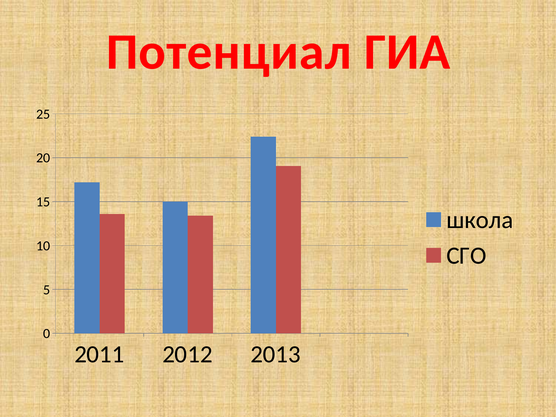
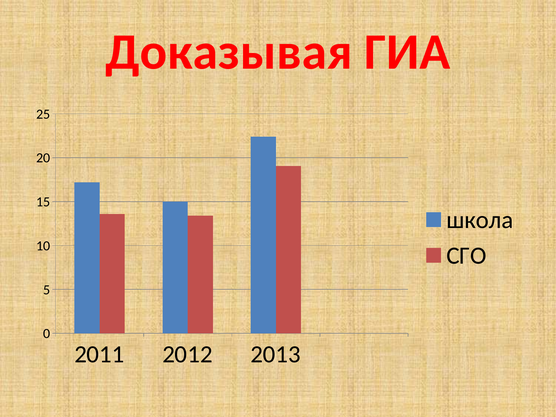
Потенциал: Потенциал -> Доказывая (229, 52)
